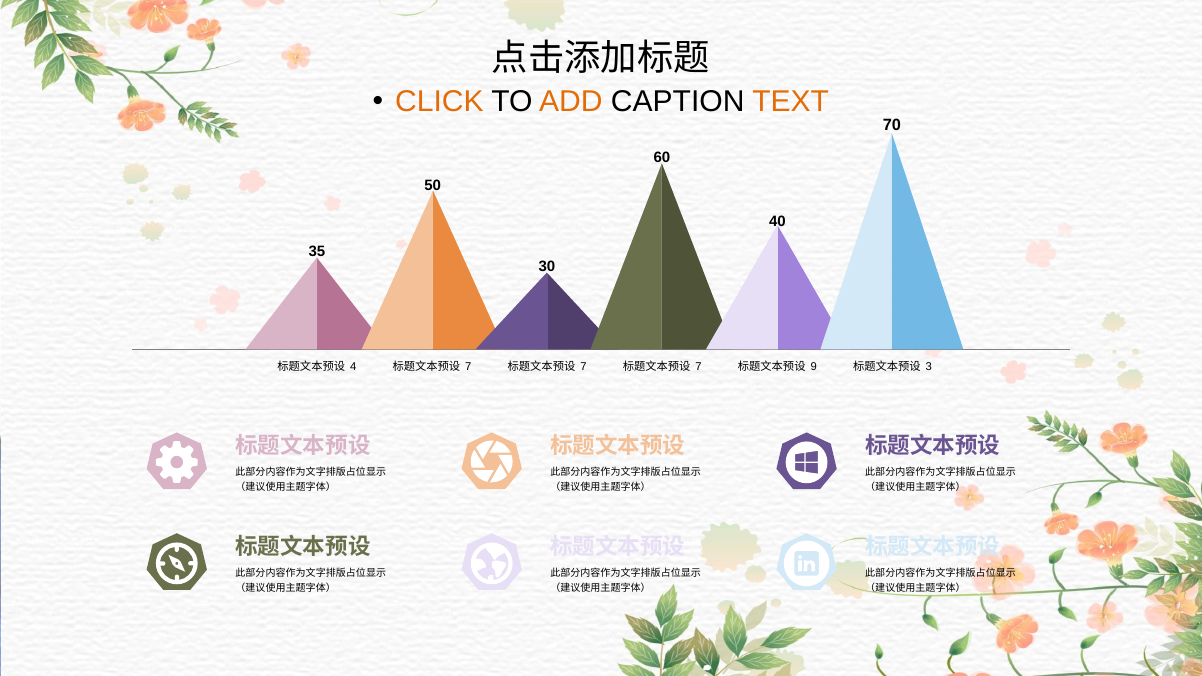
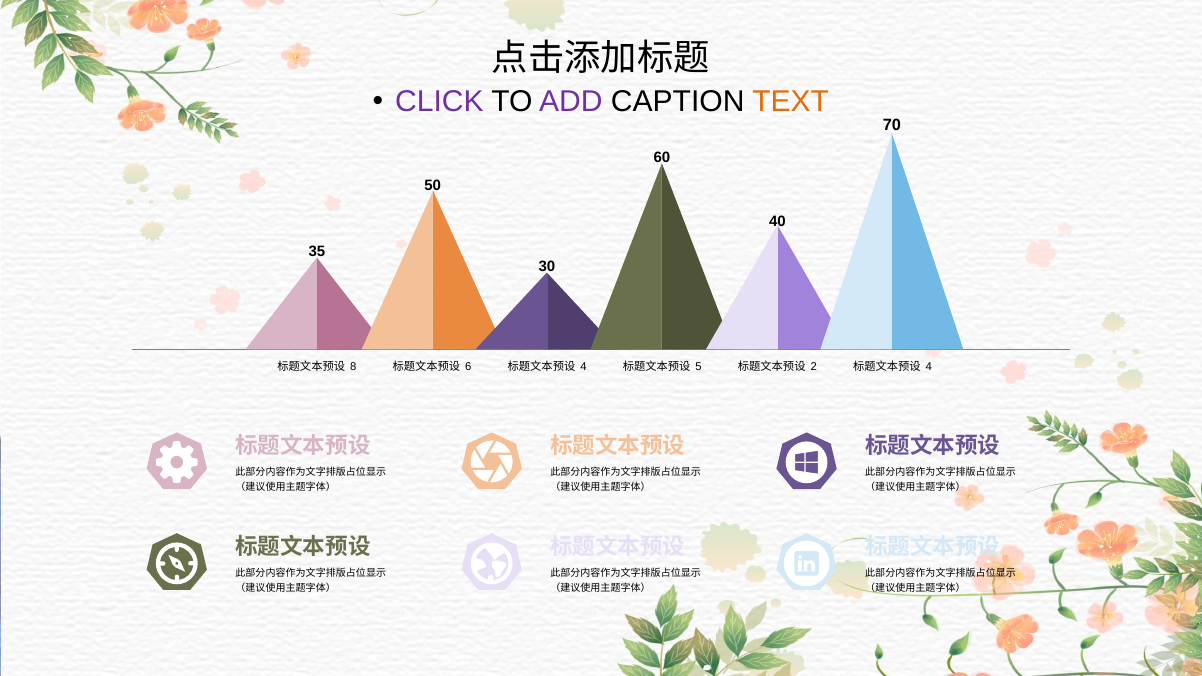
CLICK colour: orange -> purple (439, 102)
ADD colour: orange -> purple (571, 102)
4: 4 -> 8 (353, 367)
7: 7 -> 6 (468, 367)
7: 7 -> 4 (583, 367)
7: 7 -> 5 (699, 367)
9: 9 -> 2 (814, 367)
3: 3 -> 4 (929, 367)
